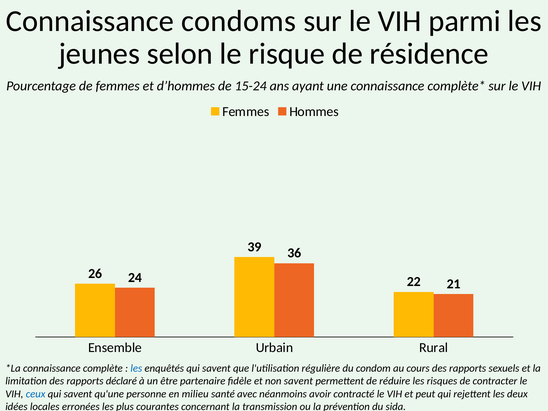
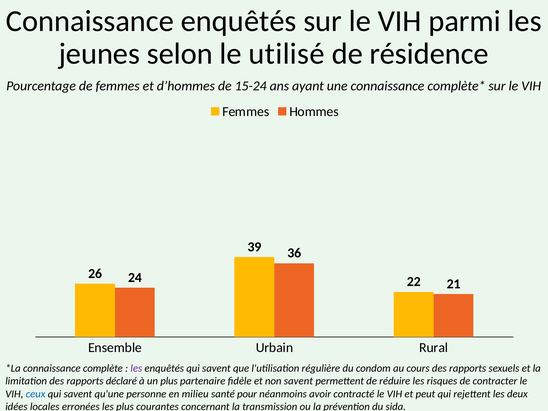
Connaissance condoms: condoms -> enquêtés (239, 21)
risque: risque -> utilisé (287, 54)
les colour: blue -> purple (136, 368)
un être: être -> plus (169, 381)
avec: avec -> pour (247, 394)
